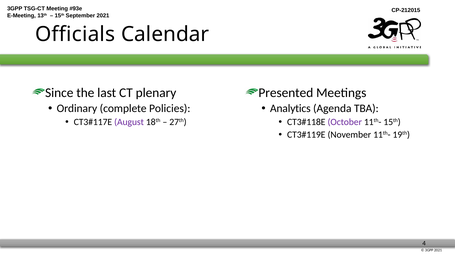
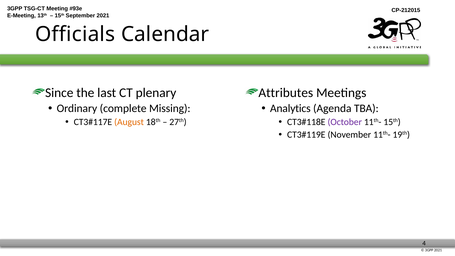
Presented: Presented -> Attributes (286, 93)
Policies: Policies -> Missing (170, 108)
August colour: purple -> orange (129, 122)
